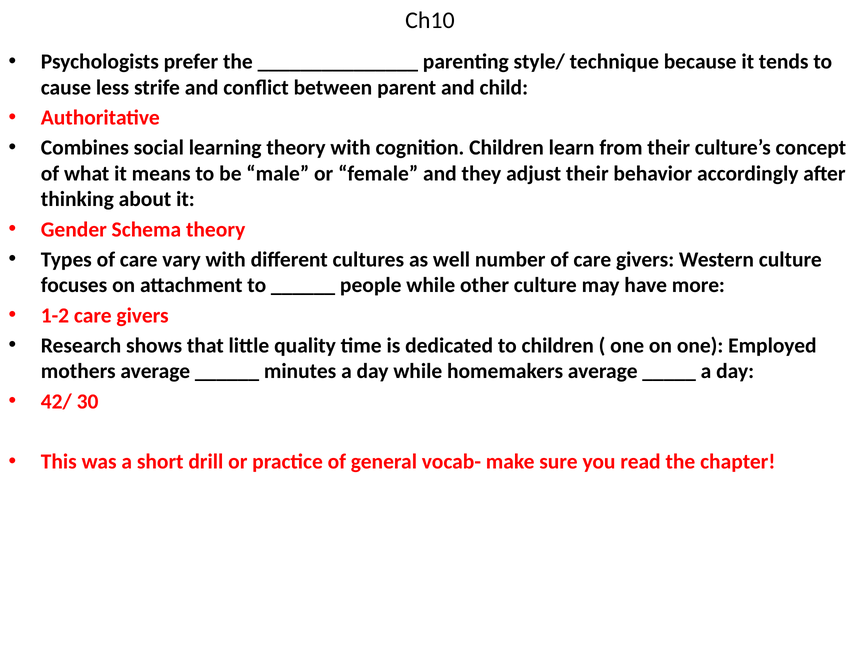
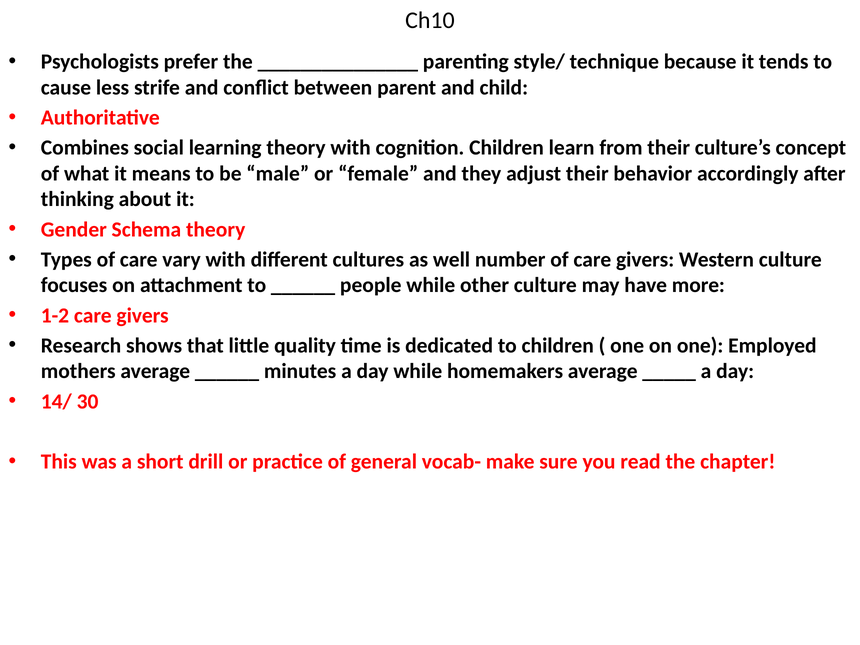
42/: 42/ -> 14/ (56, 401)
